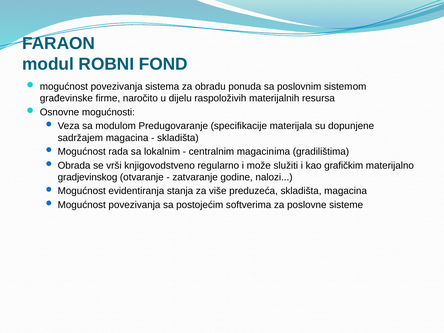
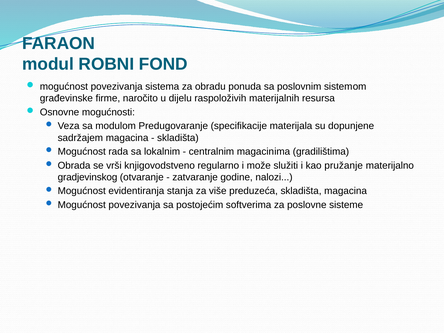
grafičkim: grafičkim -> pružanje (344, 165)
